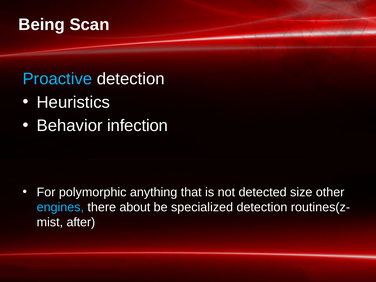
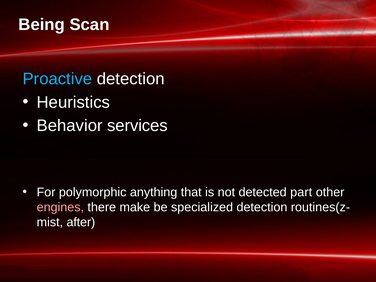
infection: infection -> services (138, 126)
size: size -> part (301, 192)
engines colour: light blue -> pink (60, 207)
about: about -> make (135, 207)
